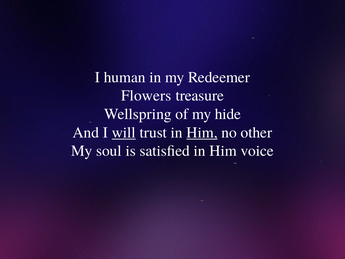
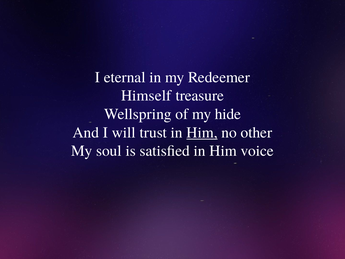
human: human -> eternal (125, 77)
Flowers: Flowers -> Himself (146, 96)
will underline: present -> none (124, 132)
